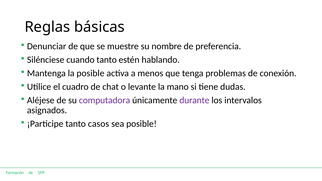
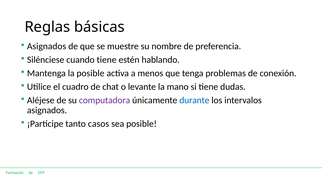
Denunciar: Denunciar -> Asignados (47, 46)
cuando tanto: tanto -> tiene (107, 60)
durante colour: purple -> blue (194, 100)
